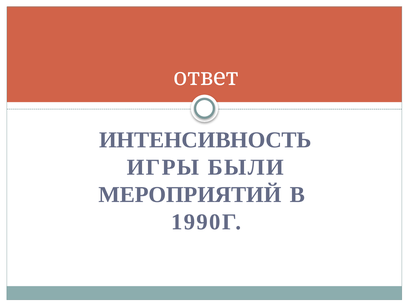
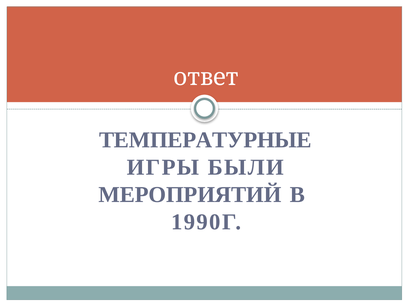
ИНТЕНСИВНОСТЬ: ИНТЕНСИВНОСТЬ -> ТЕМПЕРАТУРНЫЕ (205, 140)
